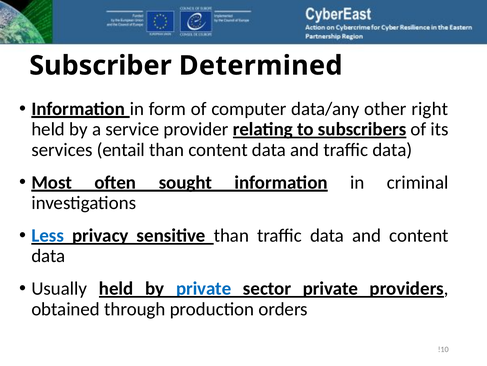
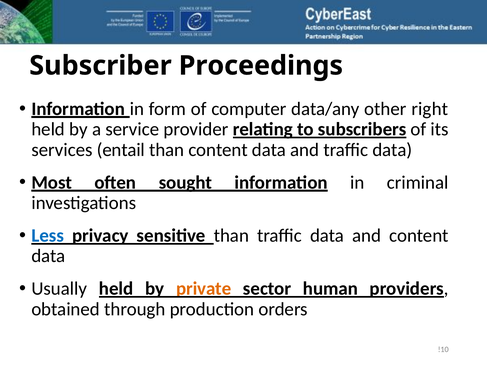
Determined: Determined -> Proceedings (261, 66)
private colour: blue -> orange (204, 288)
sector private: private -> human (330, 288)
